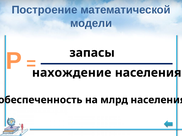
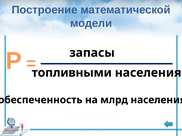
нахождение: нахождение -> топливными (72, 73)
